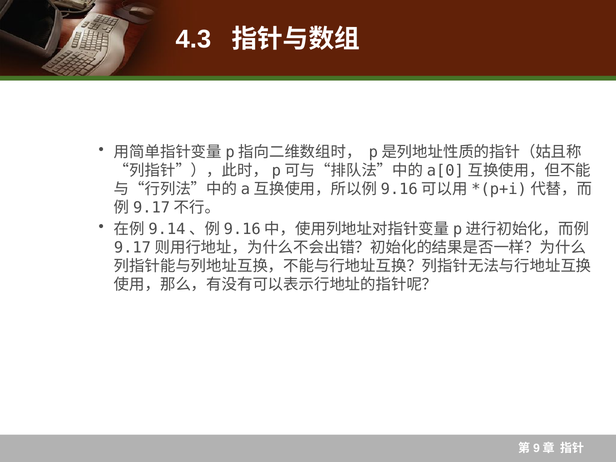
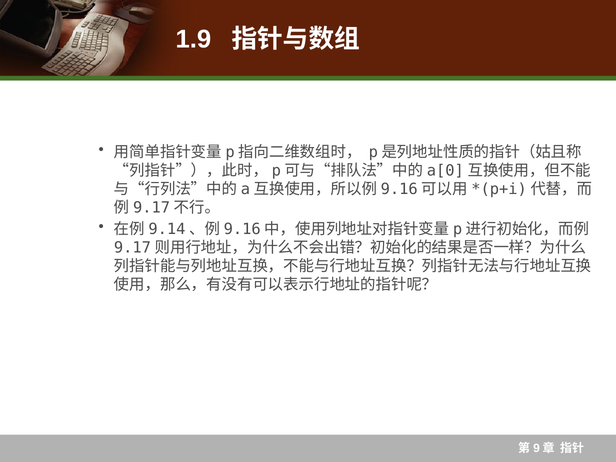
4.3: 4.3 -> 1.9 (193, 39)
